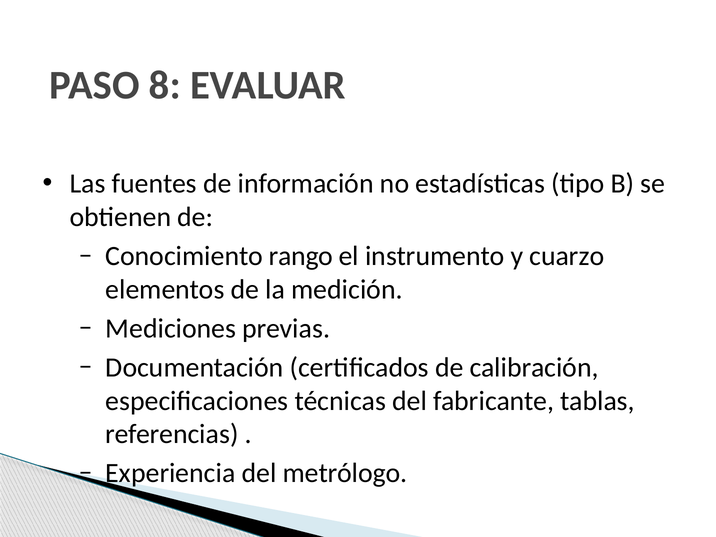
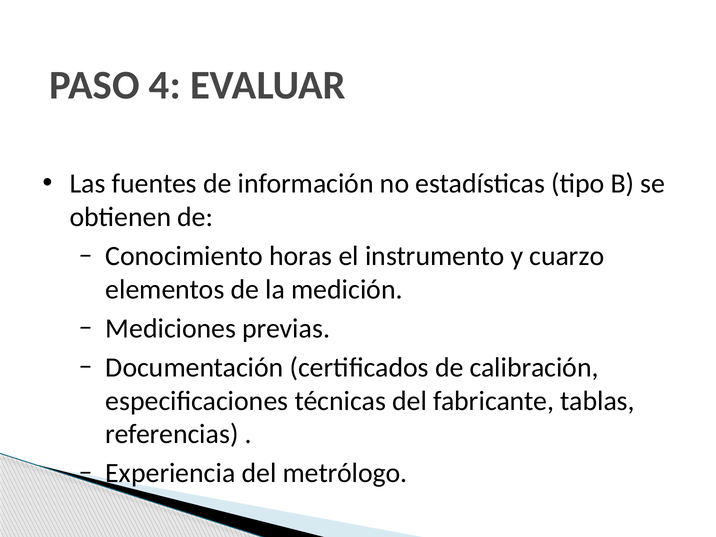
8: 8 -> 4 (165, 85)
rango: rango -> horas (301, 256)
